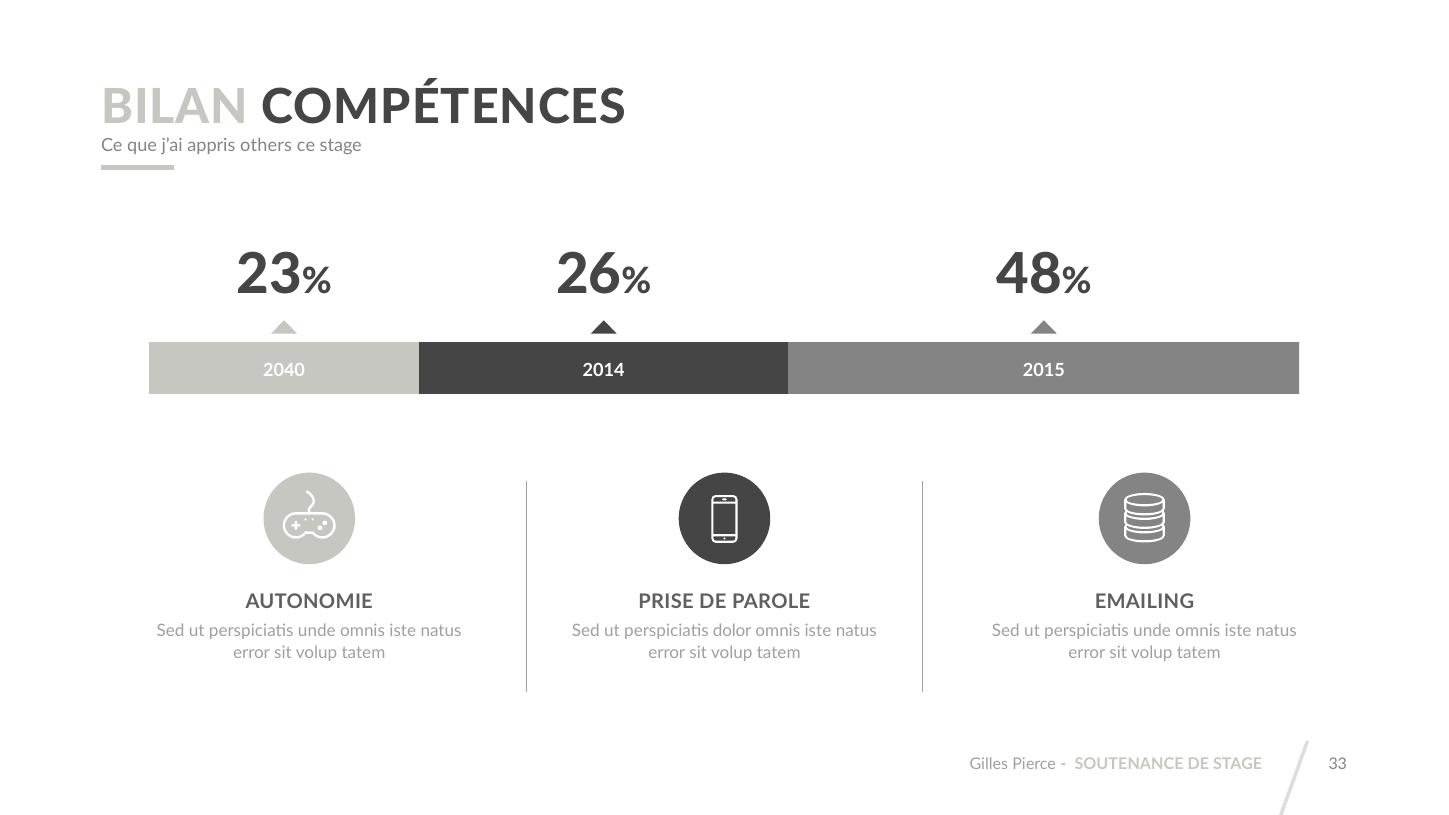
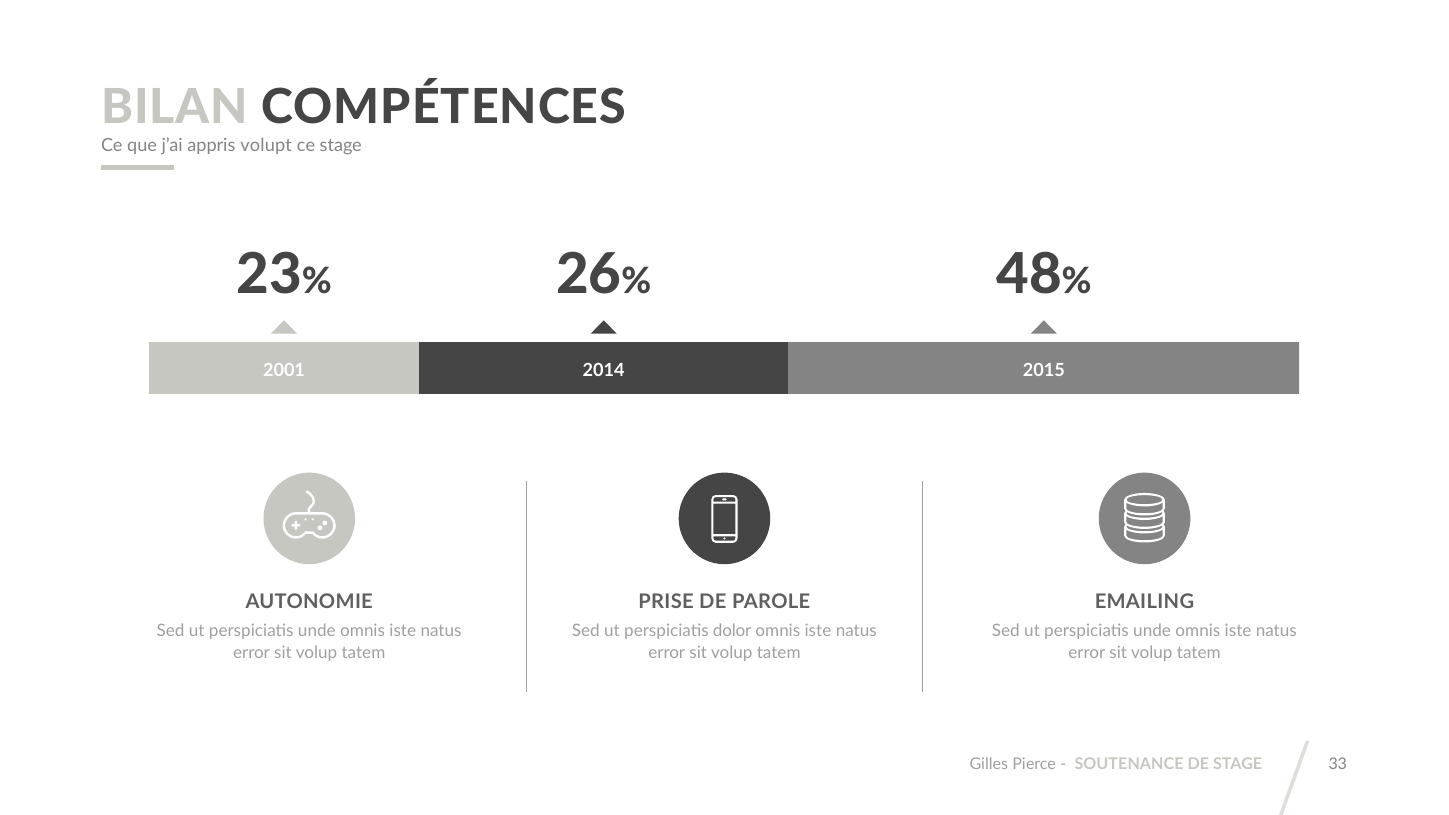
others: others -> volupt (266, 146)
2040: 2040 -> 2001 (284, 371)
